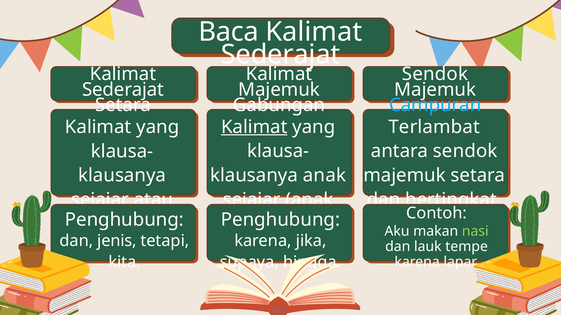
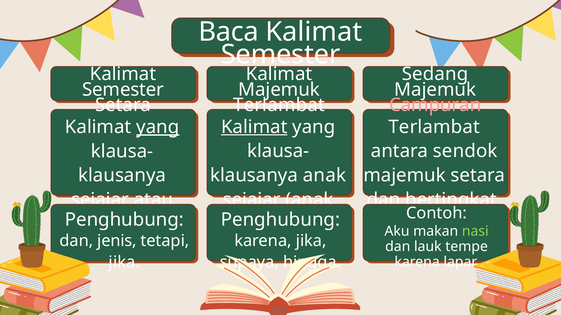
Sederajat: Sederajat -> Semester (281, 55)
Sendok: Sendok -> Sedang (435, 74)
Sederajat: Sederajat -> Semester (123, 90)
Gabungan: Gabungan -> Terlambat (279, 105)
Campuran colour: light blue -> pink (435, 105)
yang underline: none -> present (158, 127)
kita: kita -> jika (124, 262)
